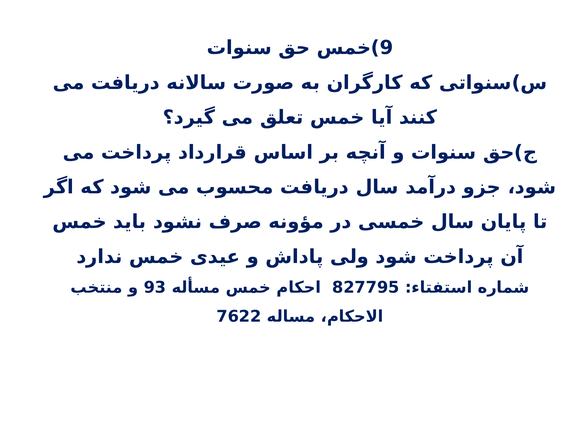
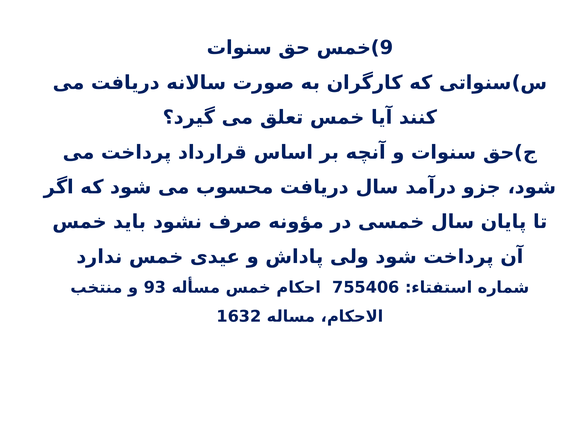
827795: 827795 -> 755406 (366, 287)
7622: 7622 -> 1632 (239, 316)
